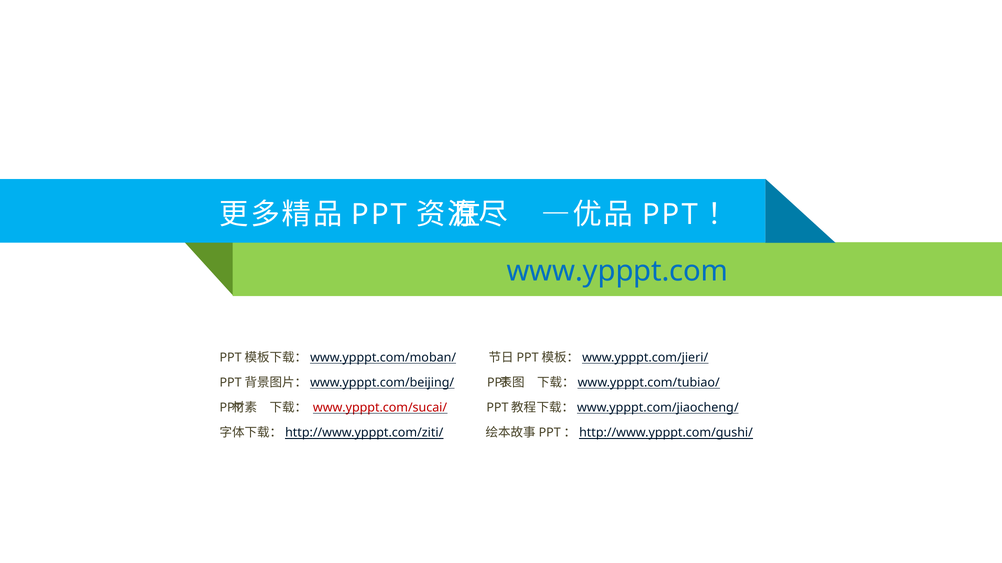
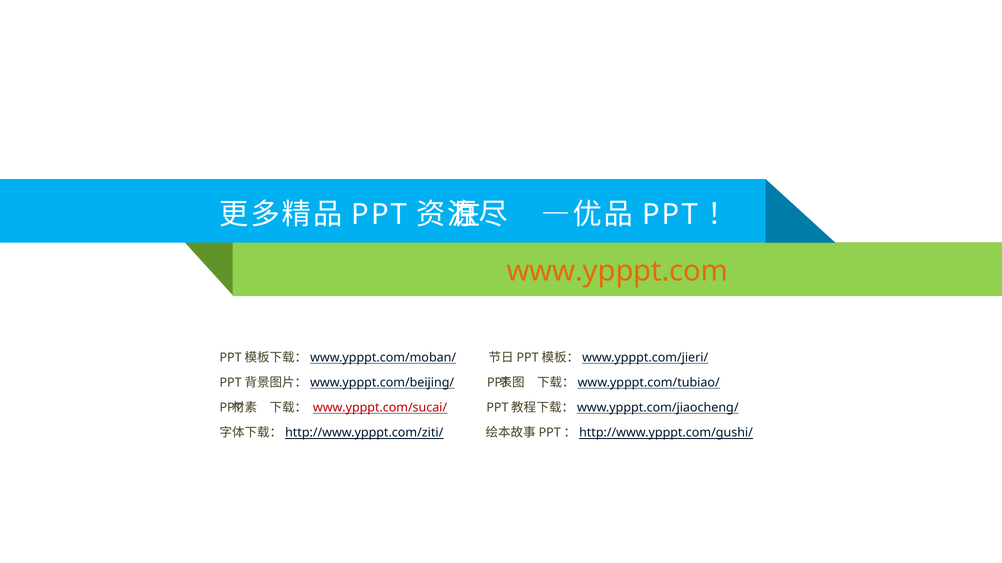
www.ypppt.com colour: blue -> orange (617, 271)
